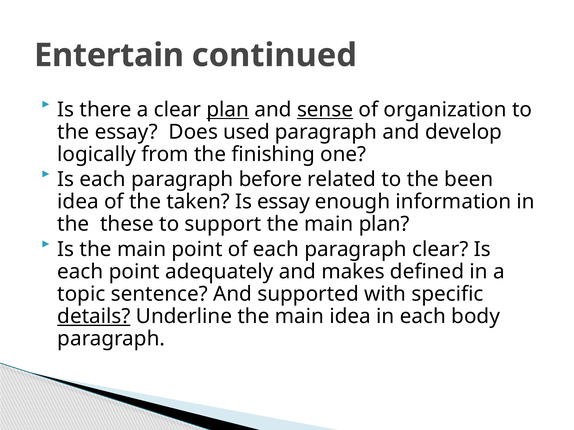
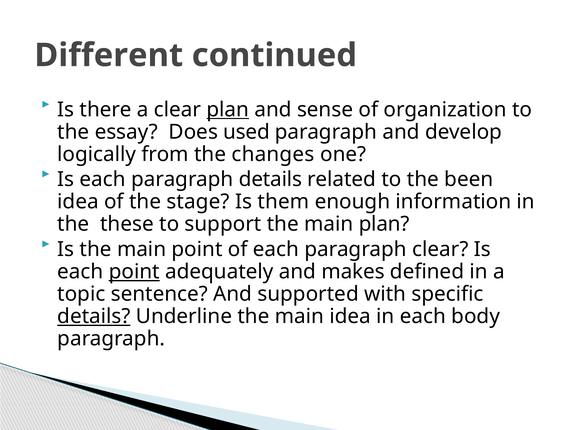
Entertain: Entertain -> Different (109, 55)
sense underline: present -> none (325, 110)
finishing: finishing -> changes (273, 154)
paragraph before: before -> details (270, 180)
taken: taken -> stage (198, 202)
Is essay: essay -> them (283, 202)
point underline: none -> present (134, 272)
